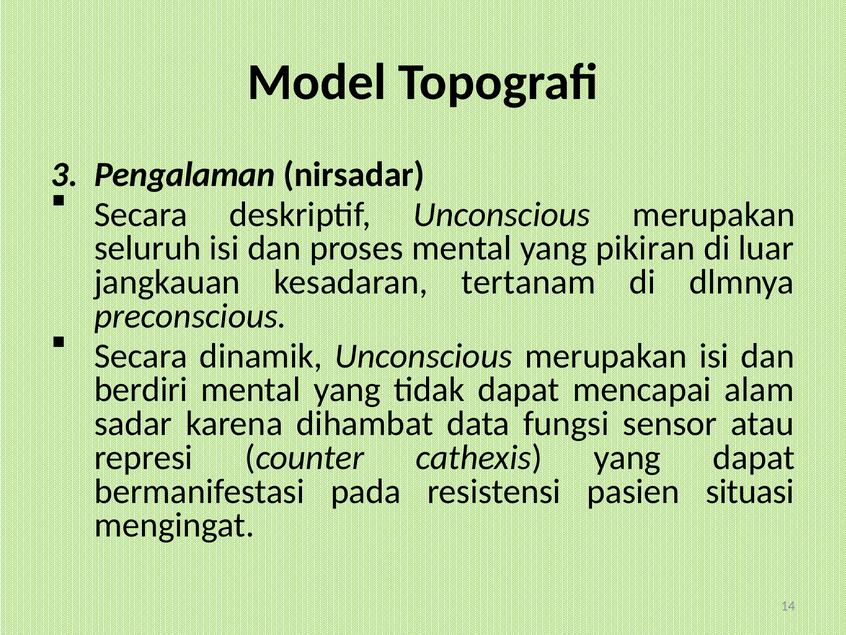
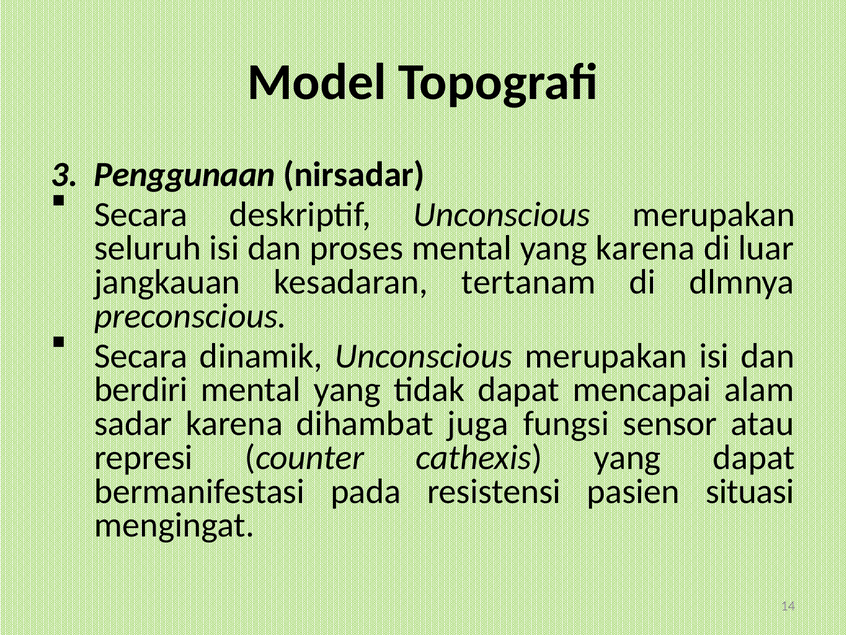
Pengalaman: Pengalaman -> Penggunaan (185, 174)
yang pikiran: pikiran -> karena (645, 248)
data: data -> juga (478, 423)
